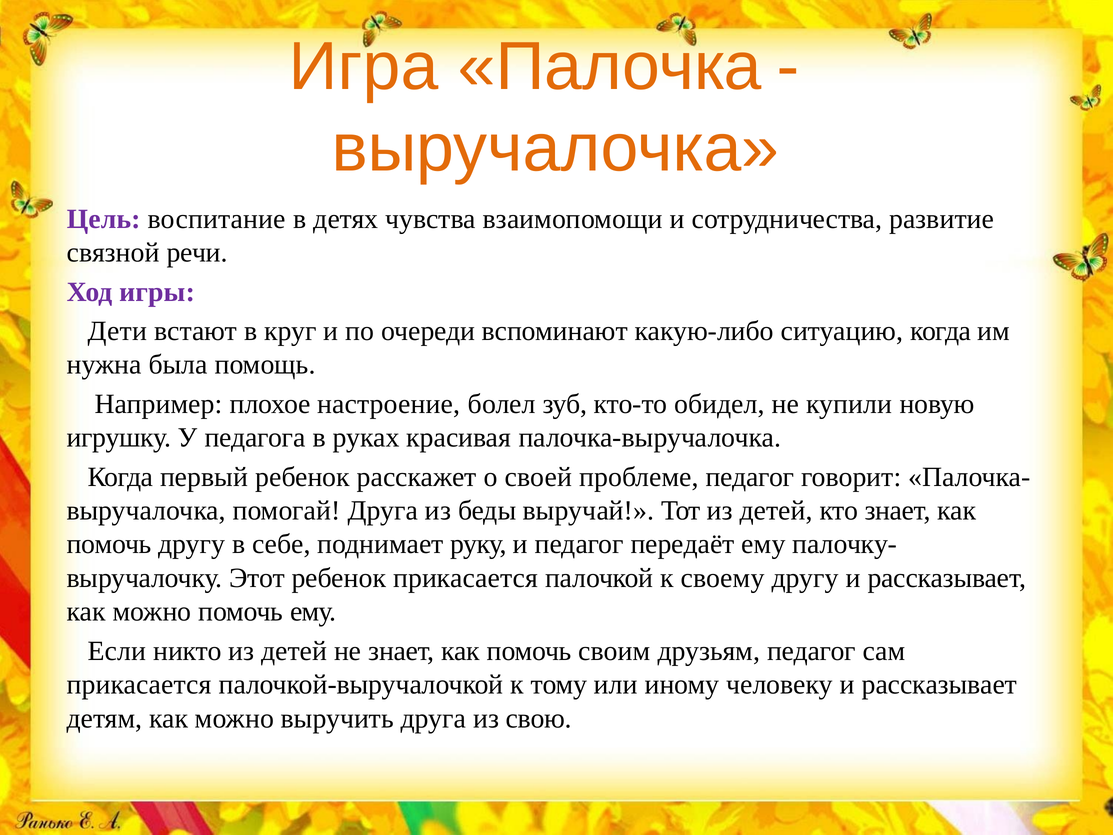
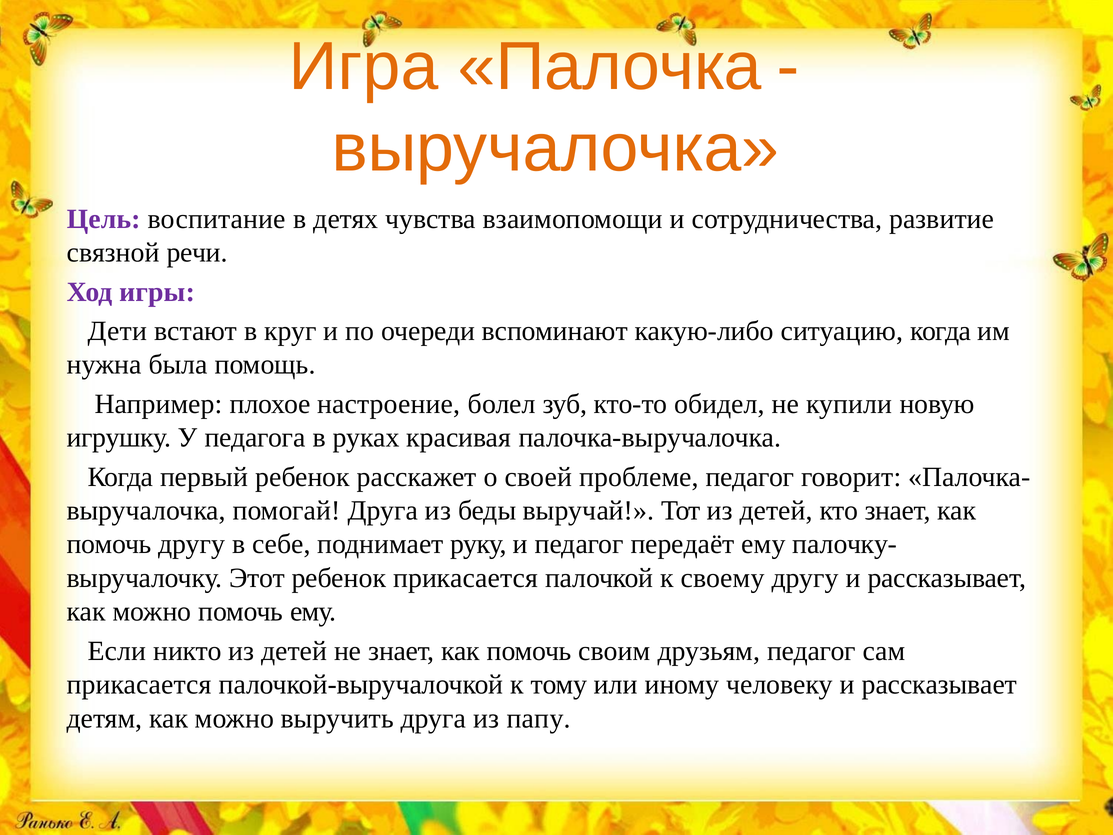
свою: свою -> папу (539, 718)
